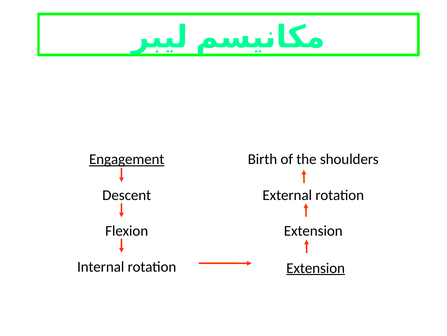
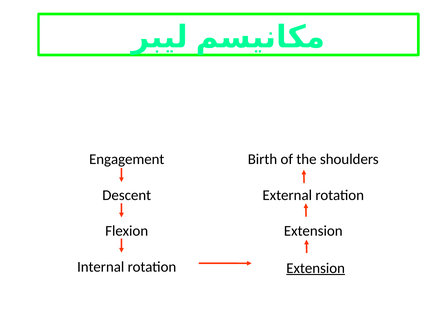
Engagement underline: present -> none (127, 159)
